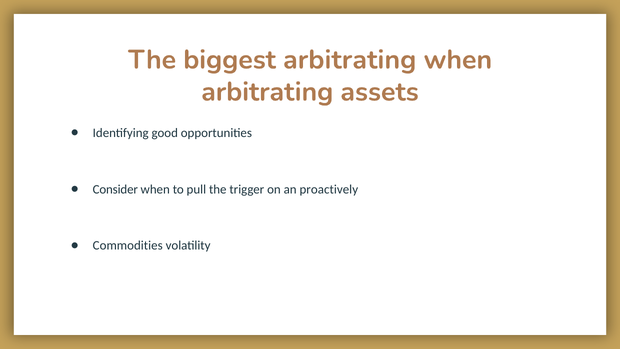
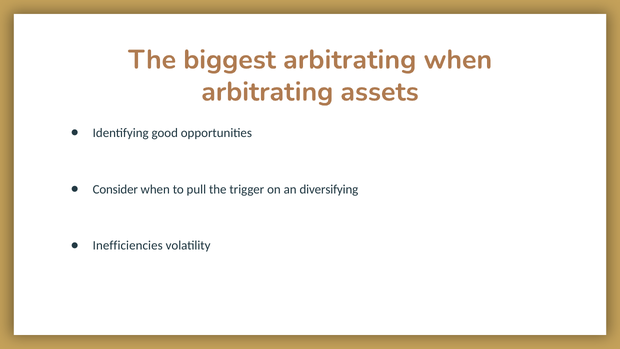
proactively: proactively -> diversifying (329, 189)
Commodities: Commodities -> Inefficiencies (128, 245)
